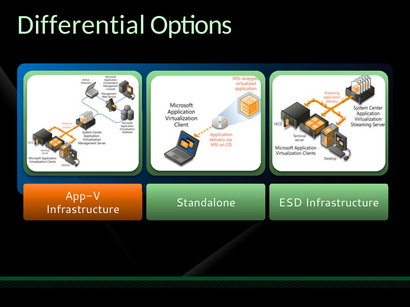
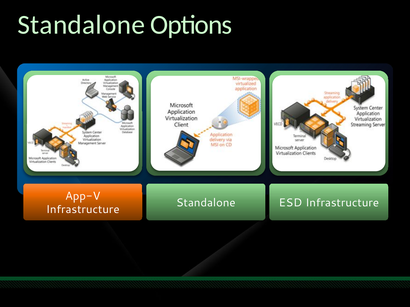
Differential: Differential -> Standalone (81, 25)
